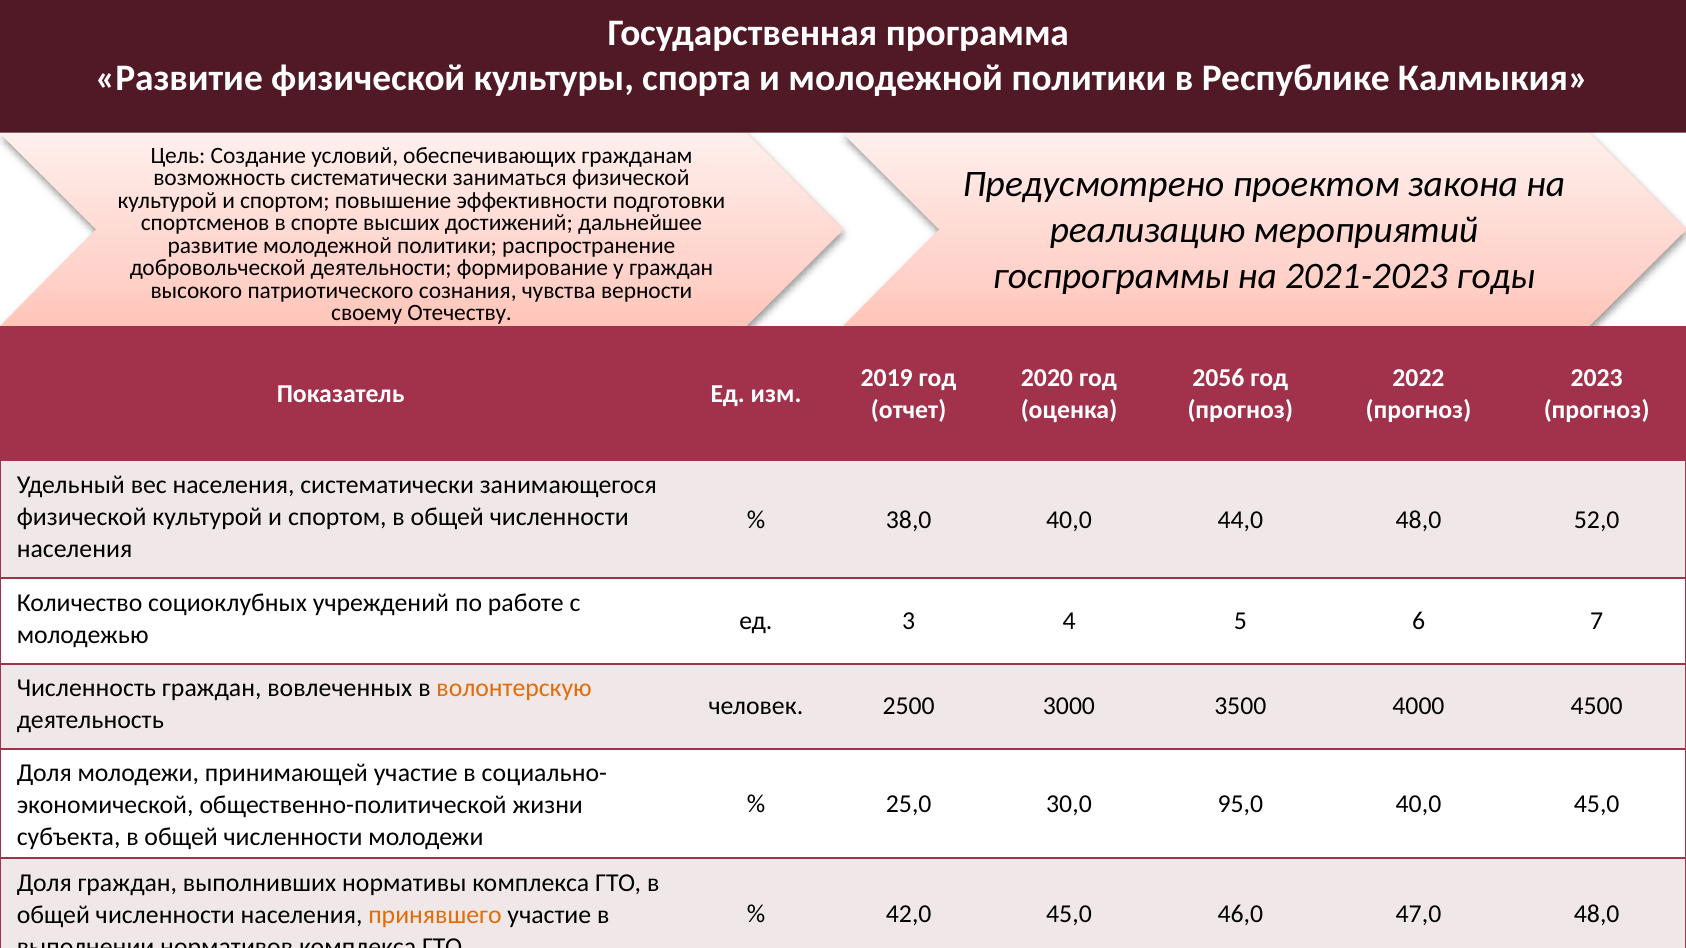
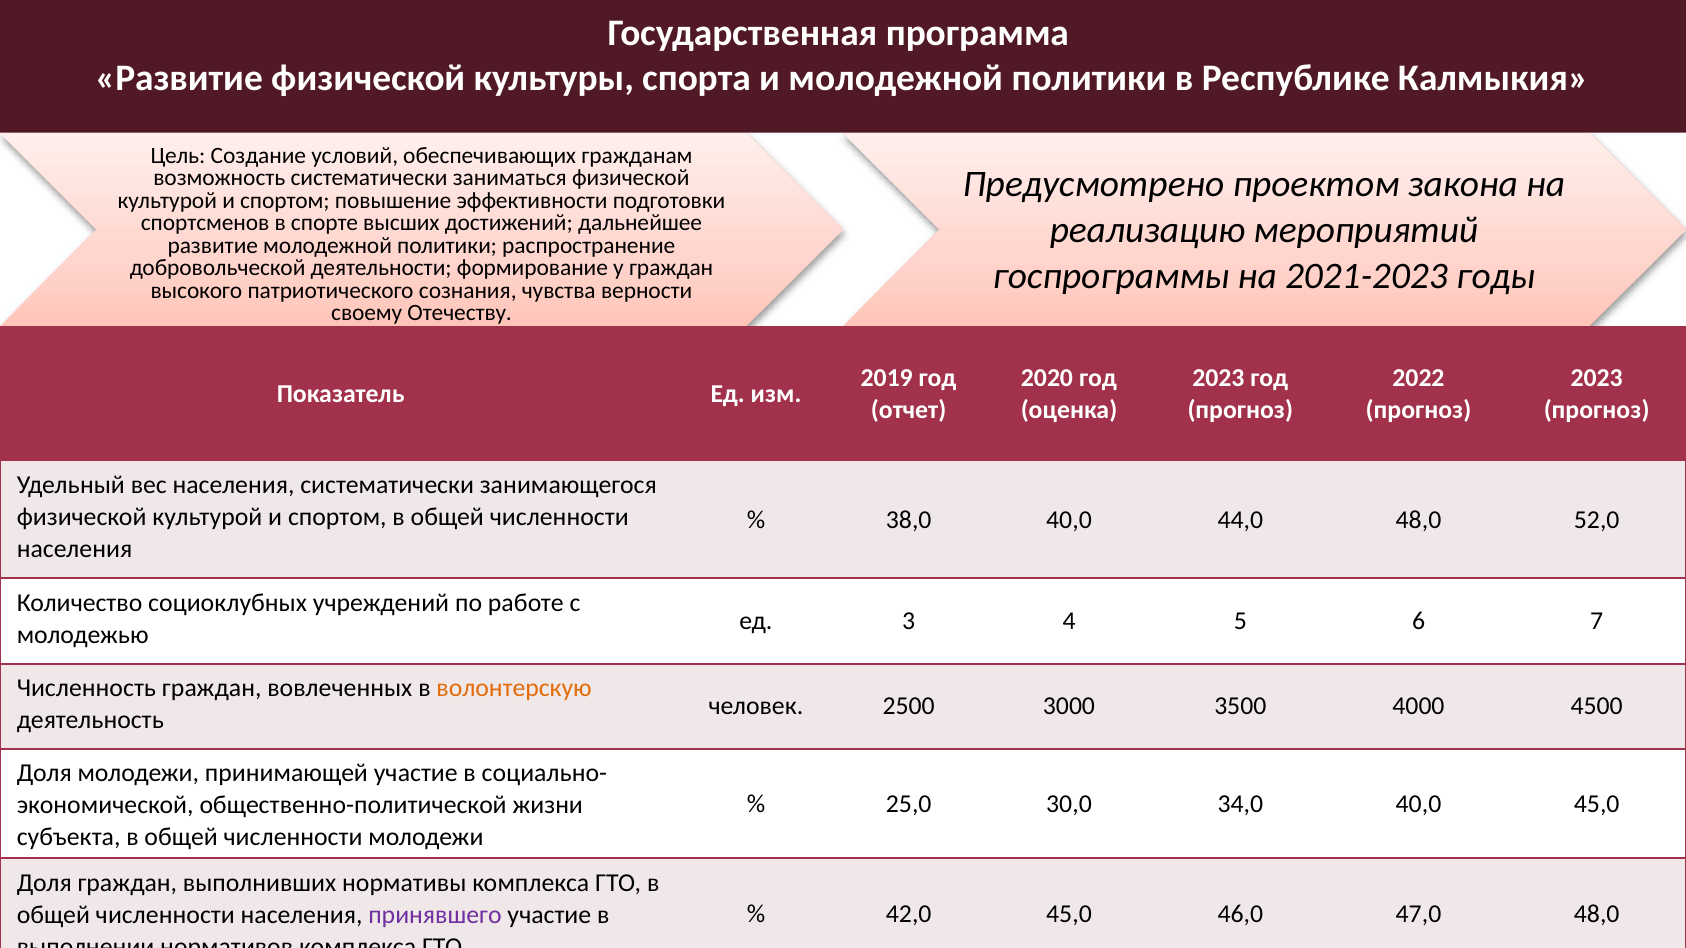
2056: 2056 -> 2023 (1218, 378)
95,0: 95,0 -> 34,0 (1240, 804)
принявшего colour: orange -> purple (435, 915)
